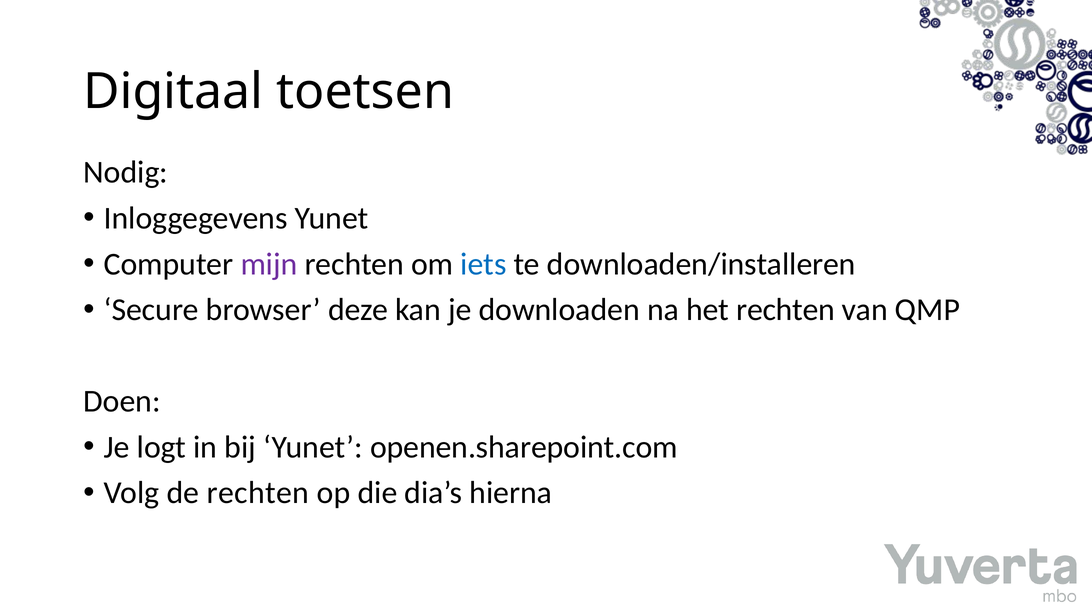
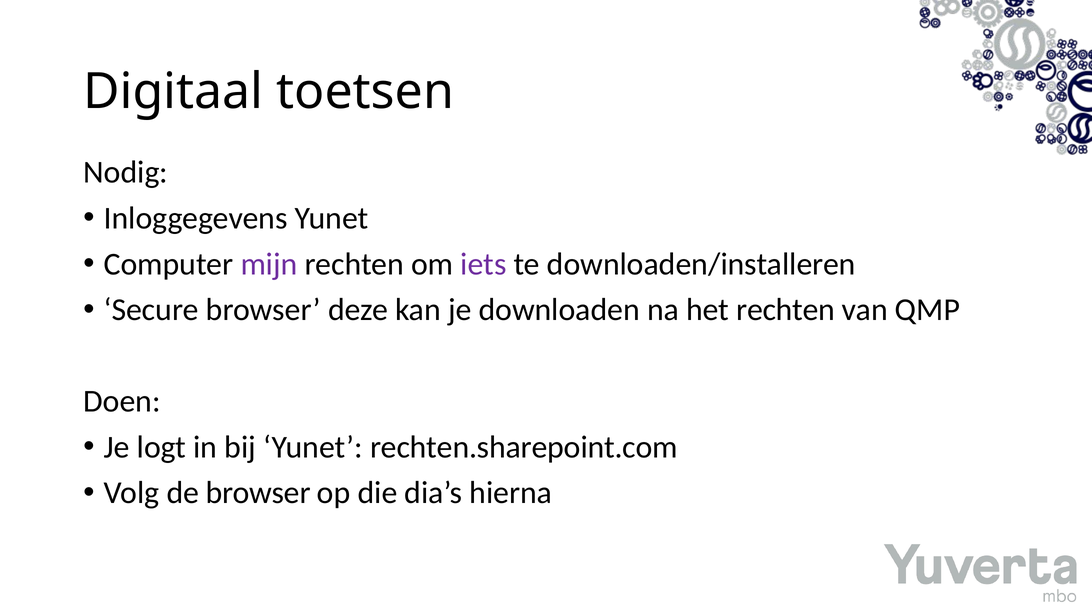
iets colour: blue -> purple (483, 264)
openen.sharepoint.com: openen.sharepoint.com -> rechten.sharepoint.com (524, 447)
de rechten: rechten -> browser (258, 493)
